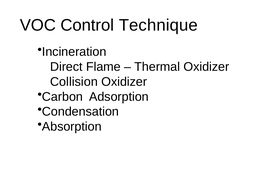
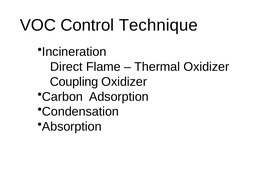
Collision: Collision -> Coupling (74, 81)
